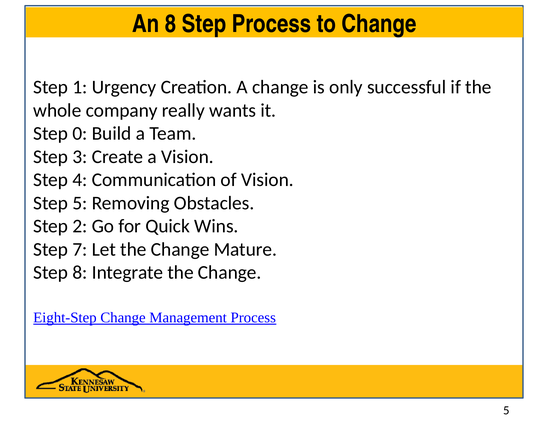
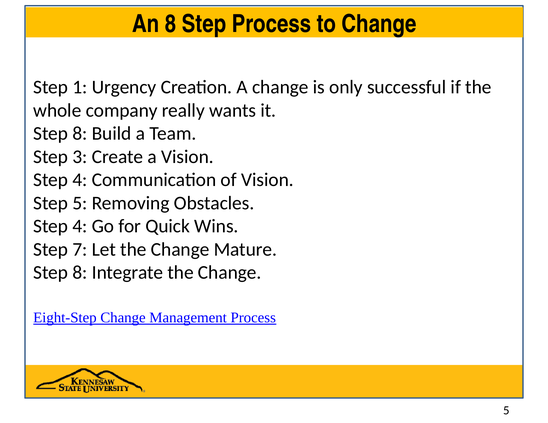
0: 0 -> 8 (80, 134)
2: 2 -> 4 (80, 226)
